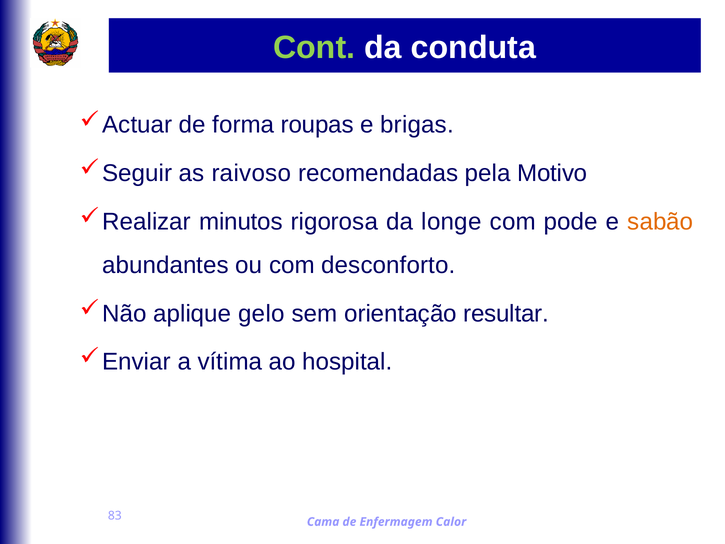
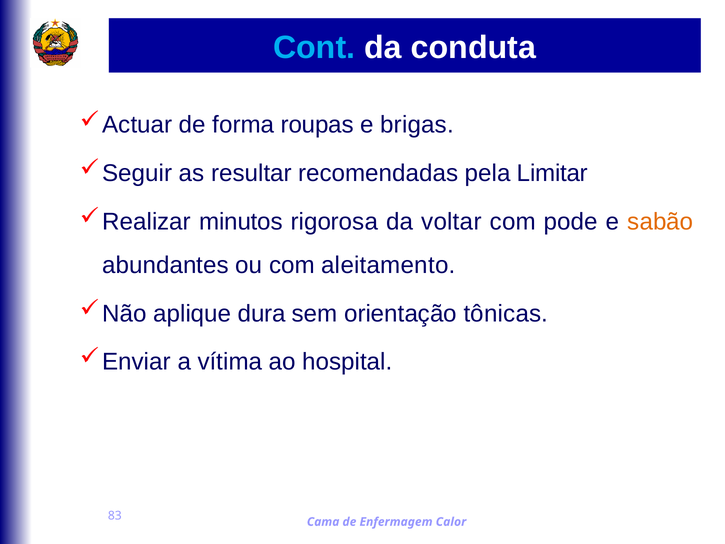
Cont colour: light green -> light blue (314, 48)
raivoso: raivoso -> resultar (251, 173)
Motivo: Motivo -> Limitar (552, 173)
longe: longe -> voltar (451, 222)
desconforto: desconforto -> aleitamento (388, 265)
gelo: gelo -> dura (262, 313)
resultar: resultar -> tônicas (506, 313)
